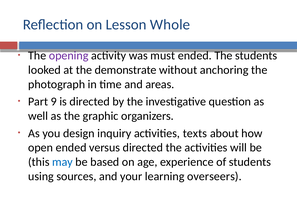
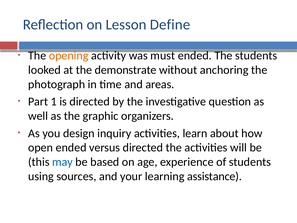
Whole: Whole -> Define (170, 25)
opening colour: purple -> orange (69, 56)
9: 9 -> 1 (54, 102)
texts: texts -> learn (195, 133)
overseers: overseers -> assistance (214, 176)
